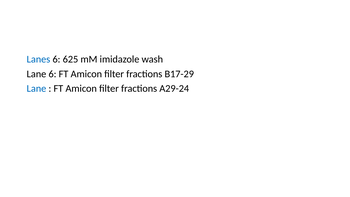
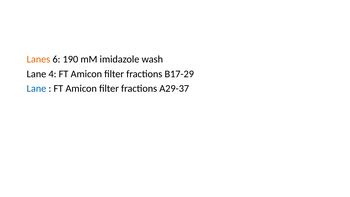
Lanes colour: blue -> orange (38, 59)
625: 625 -> 190 (70, 59)
Lane 6: 6 -> 4 (52, 74)
A29-24: A29-24 -> A29-37 (174, 89)
